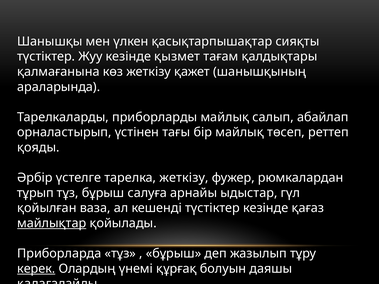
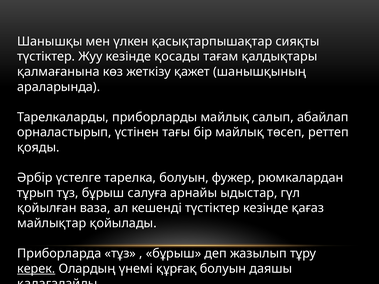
қызмет: қызмет -> қосады (177, 57)
тарелка жеткізу: жеткізу -> болуын (184, 178)
майлықтар underline: present -> none (52, 223)
